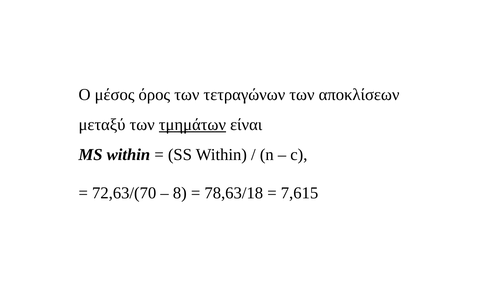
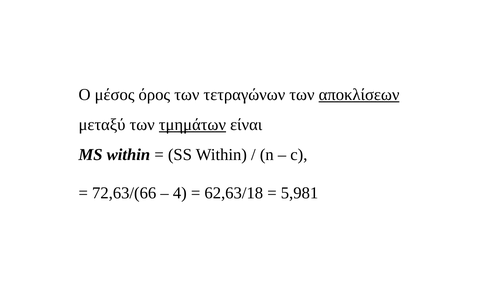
αποκλίσεων underline: none -> present (359, 95)
72,63/(70: 72,63/(70 -> 72,63/(66 (124, 193)
8: 8 -> 4 (180, 193)
78,63/18: 78,63/18 -> 62,63/18 (234, 193)
7,615: 7,615 -> 5,981 (300, 193)
